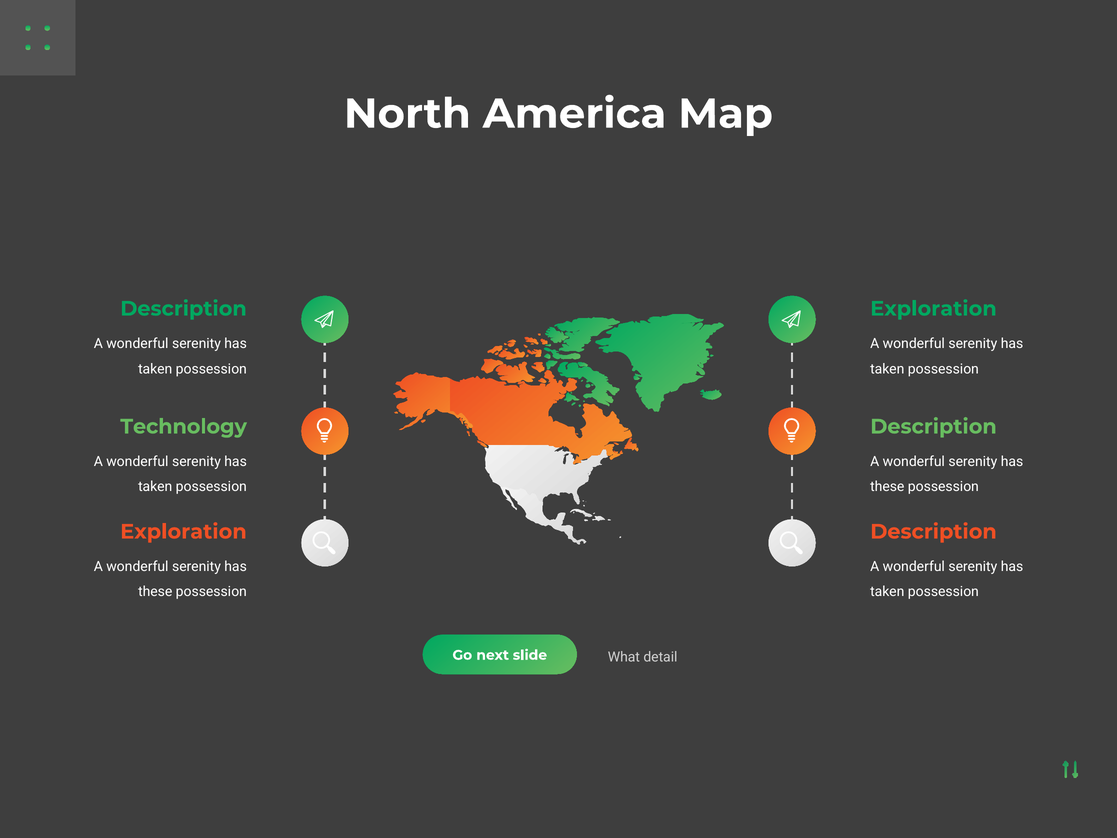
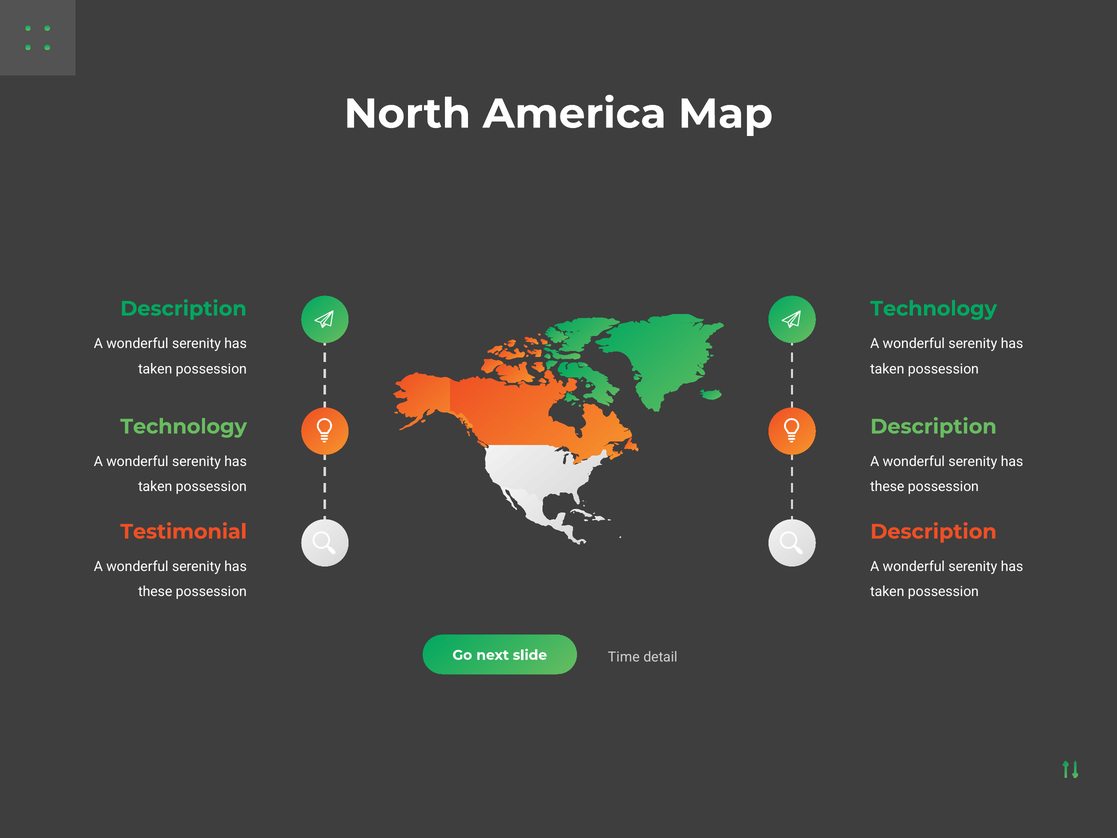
Exploration: Exploration -> Technology (934, 309)
Exploration: Exploration -> Testimonial (184, 532)
What: What -> Time (624, 657)
